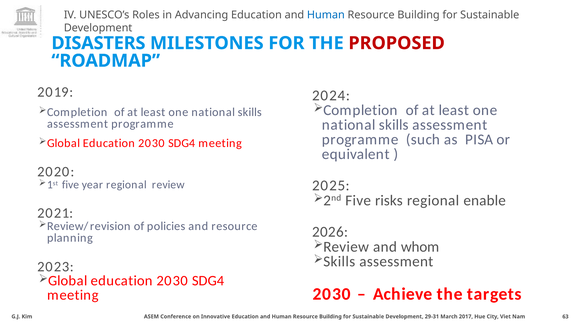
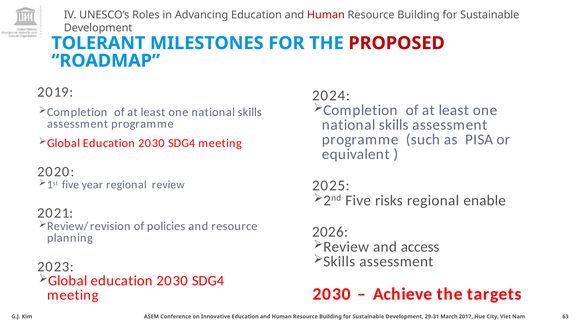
Human colour: blue -> red (326, 15)
DISASTERS: DISASTERS -> TOLERANT (98, 43)
whom: whom -> access (420, 247)
